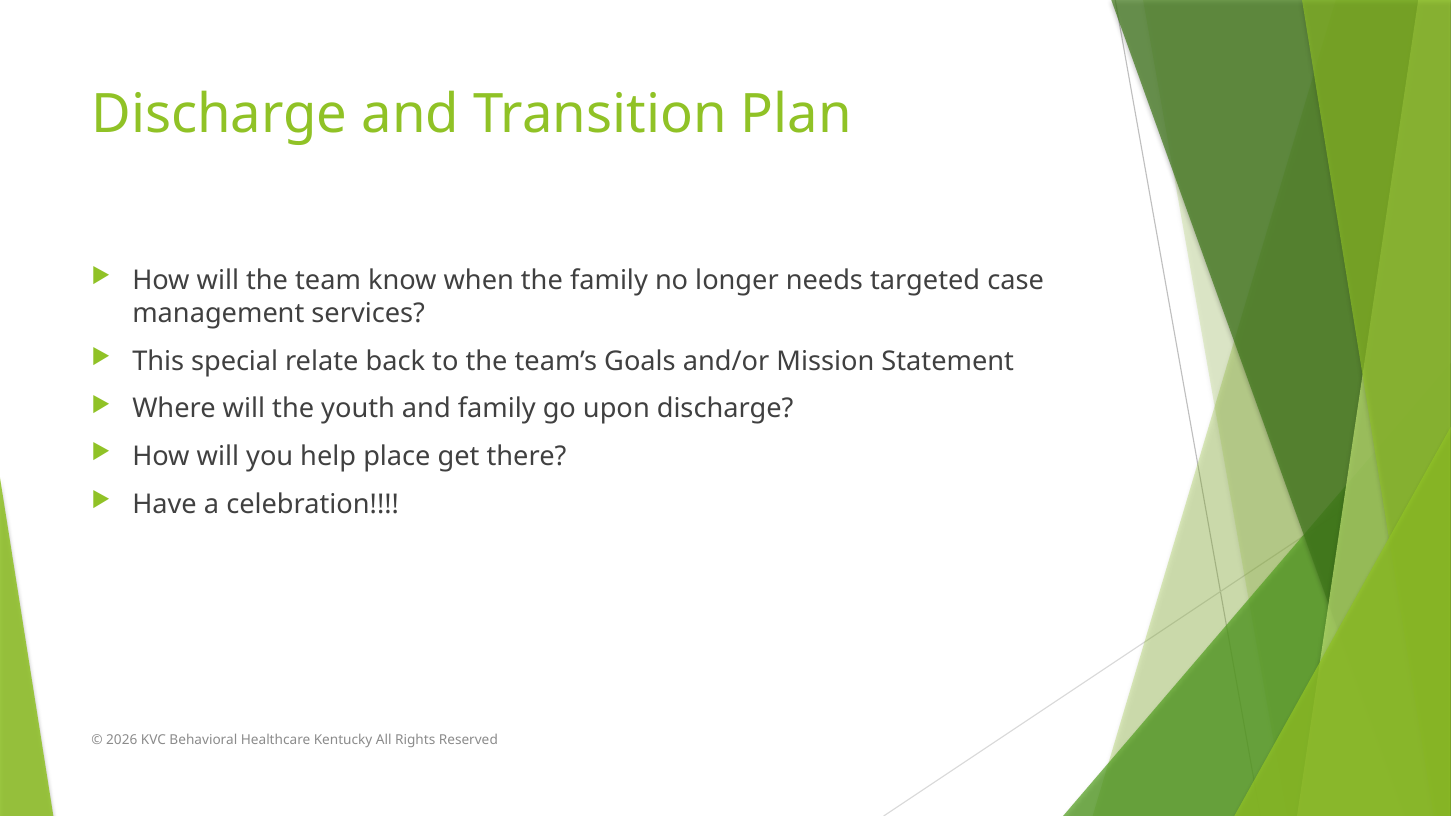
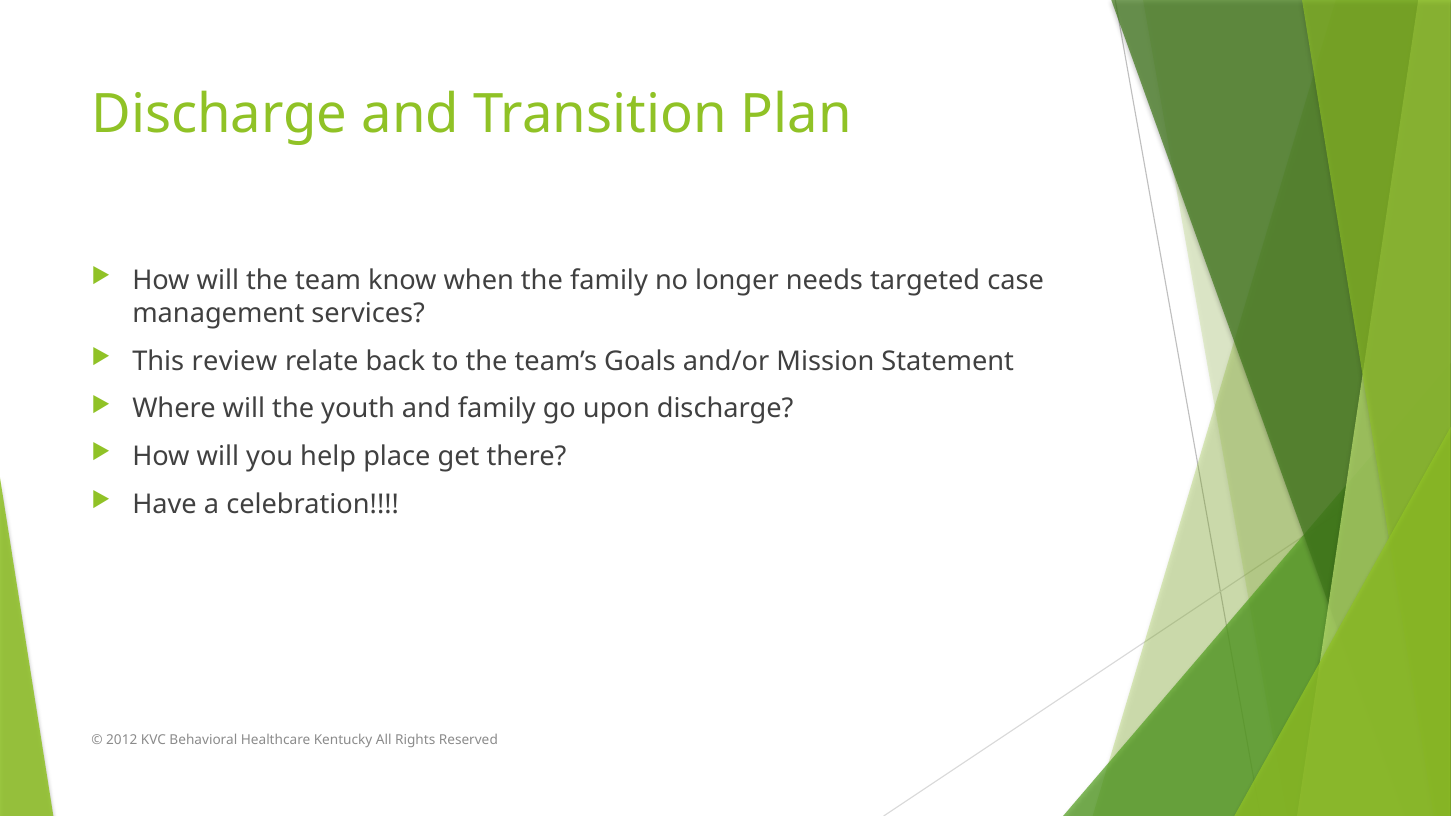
special: special -> review (234, 361)
2026: 2026 -> 2012 (122, 741)
